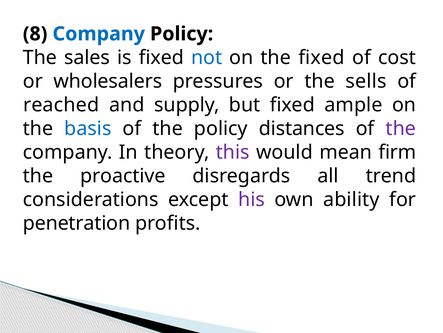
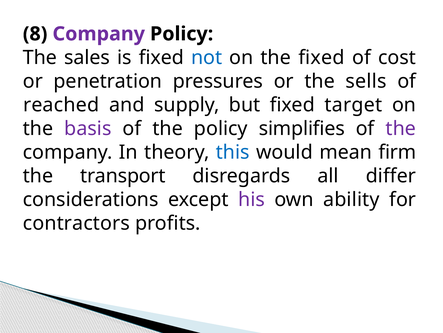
Company colour: blue -> purple (99, 34)
wholesalers: wholesalers -> penetration (108, 81)
ample: ample -> target (353, 105)
basis colour: blue -> purple (88, 128)
distances: distances -> simplifies (302, 128)
this colour: purple -> blue (233, 152)
proactive: proactive -> transport (123, 176)
trend: trend -> differ (391, 176)
penetration: penetration -> contractors (76, 223)
